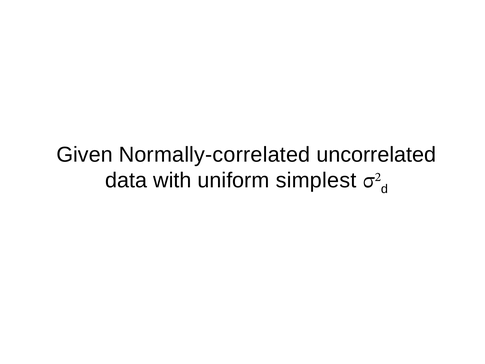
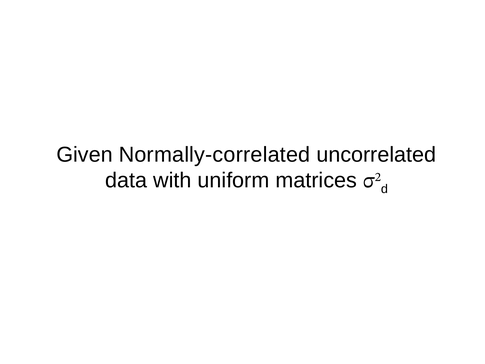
simplest: simplest -> matrices (316, 180)
